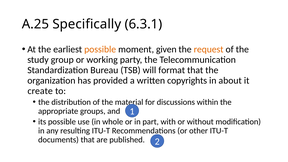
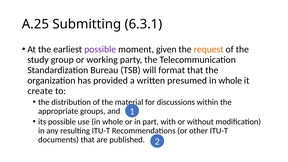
Specifically: Specifically -> Submitting (87, 24)
possible colour: orange -> purple (100, 49)
copyrights: copyrights -> presumed (187, 80)
about: about -> whole (230, 80)
